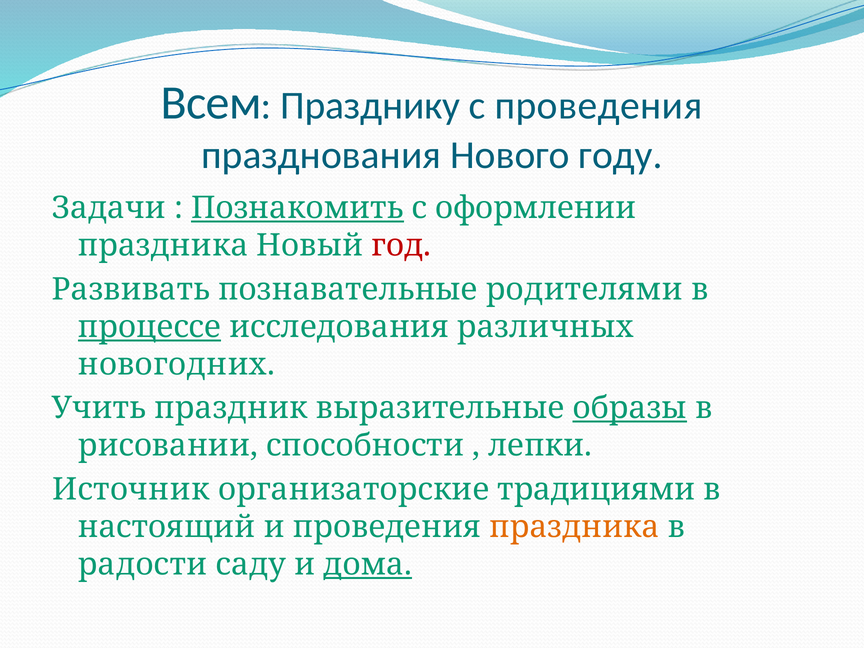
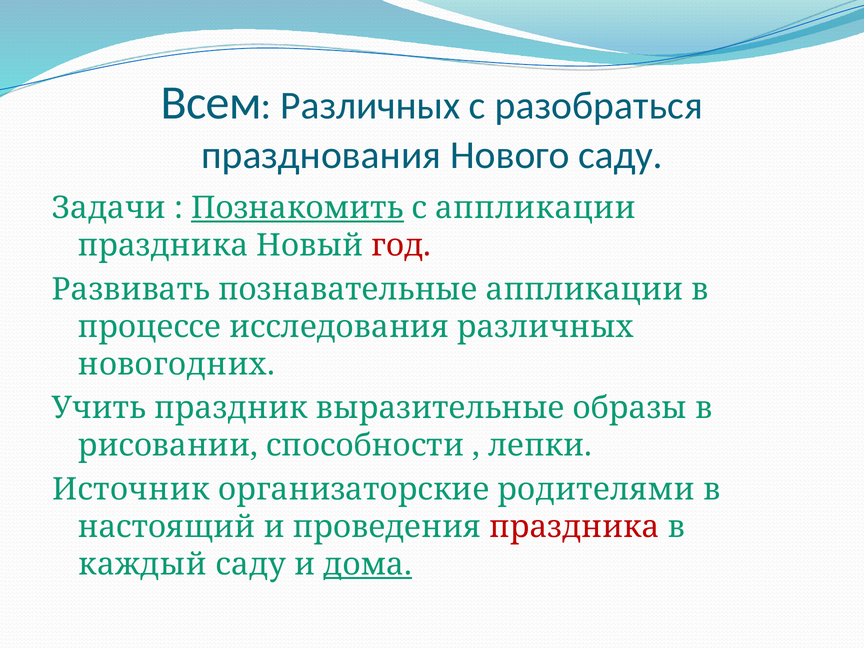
Празднику: Празднику -> Различных (370, 106)
с проведения: проведения -> разобраться (599, 106)
Нового году: году -> саду (621, 155)
с оформлении: оформлении -> аппликации (536, 208)
познавательные родителями: родителями -> аппликации (585, 289)
процессе underline: present -> none (149, 327)
образы underline: present -> none (630, 408)
традициями: традициями -> родителями (596, 489)
праздника colour: orange -> red (574, 527)
радости: радости -> каждый (143, 564)
